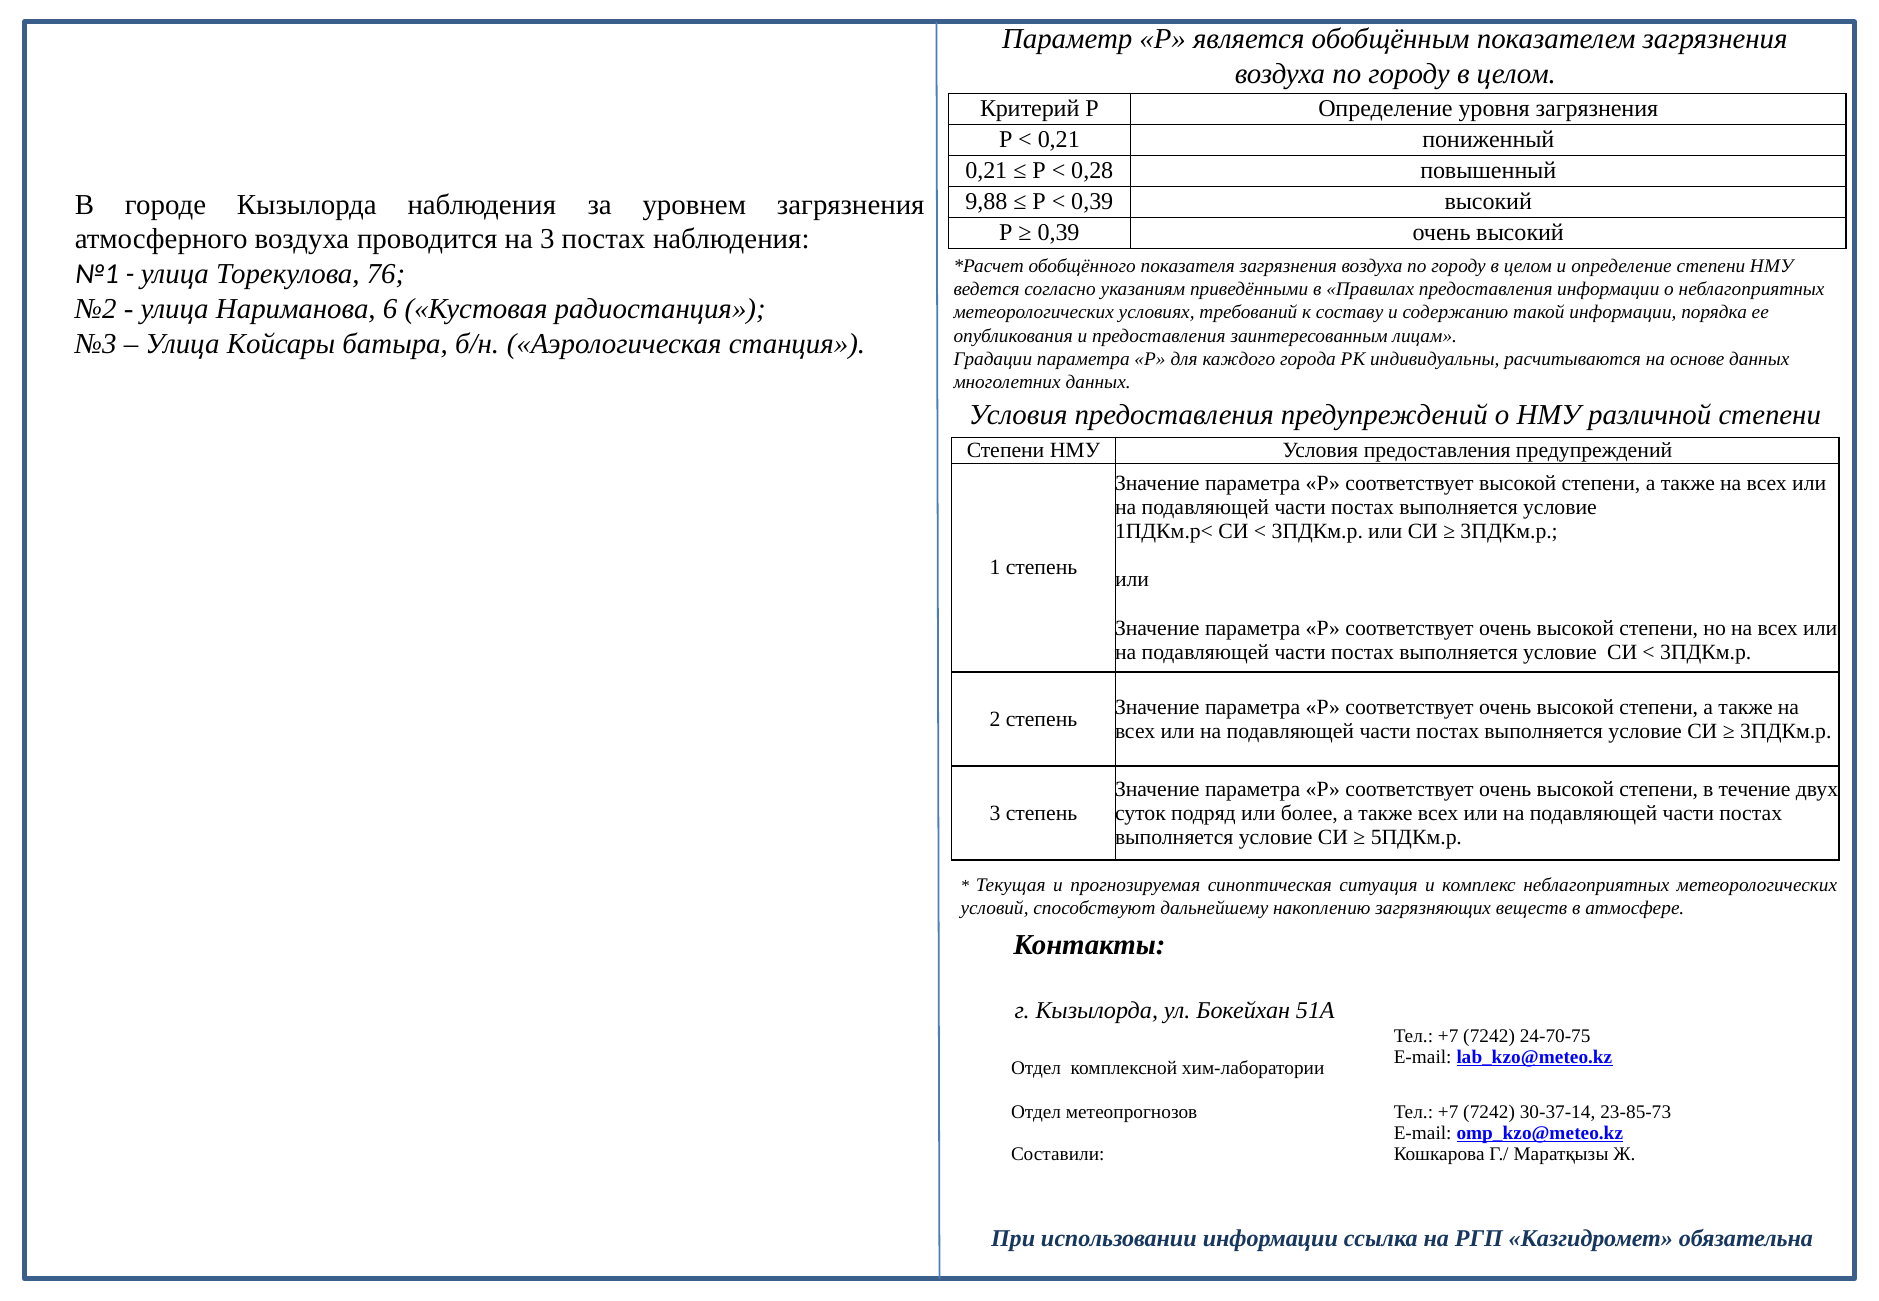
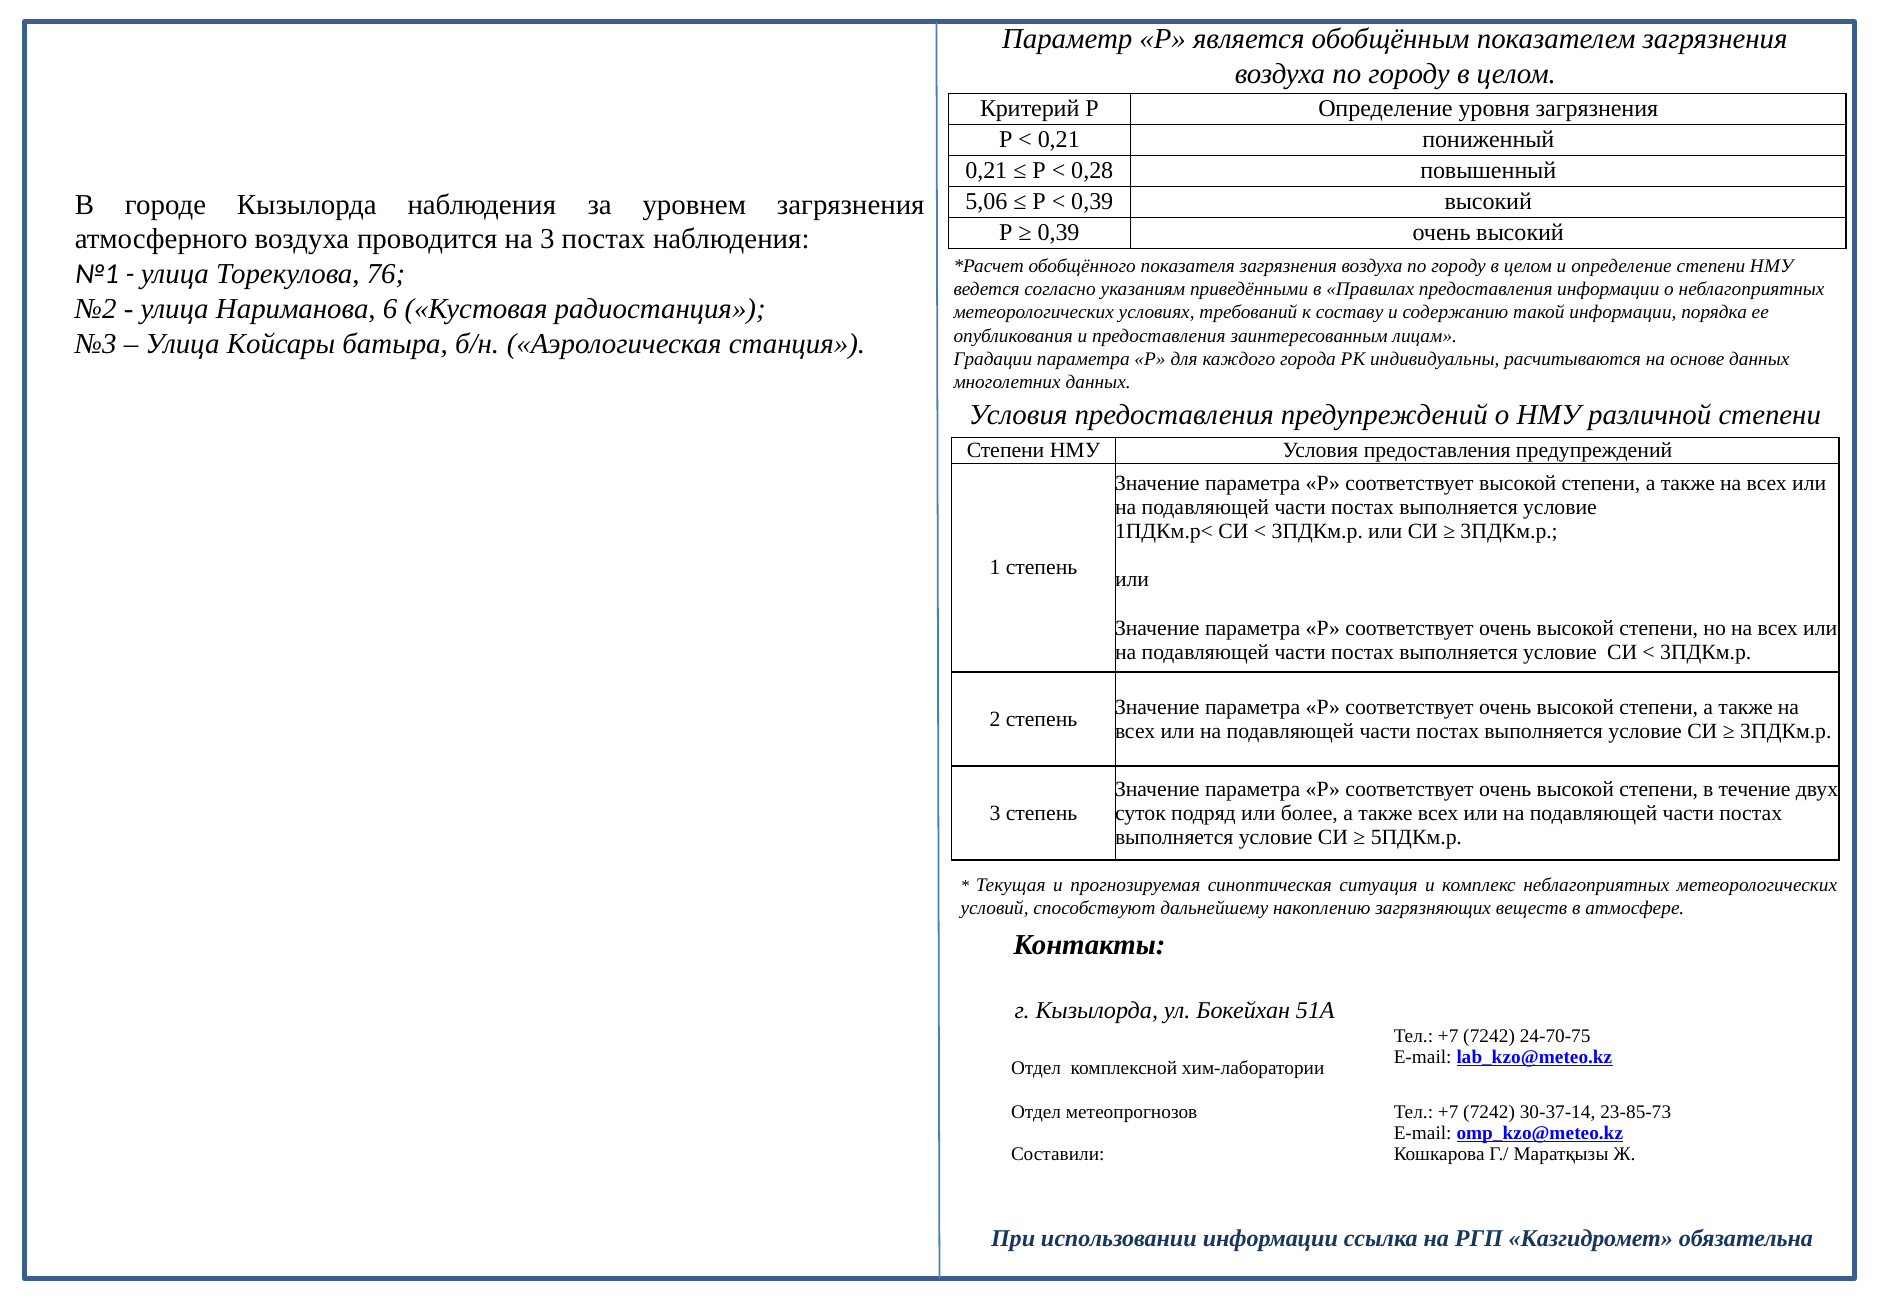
9,88: 9,88 -> 5,06 (986, 202)
